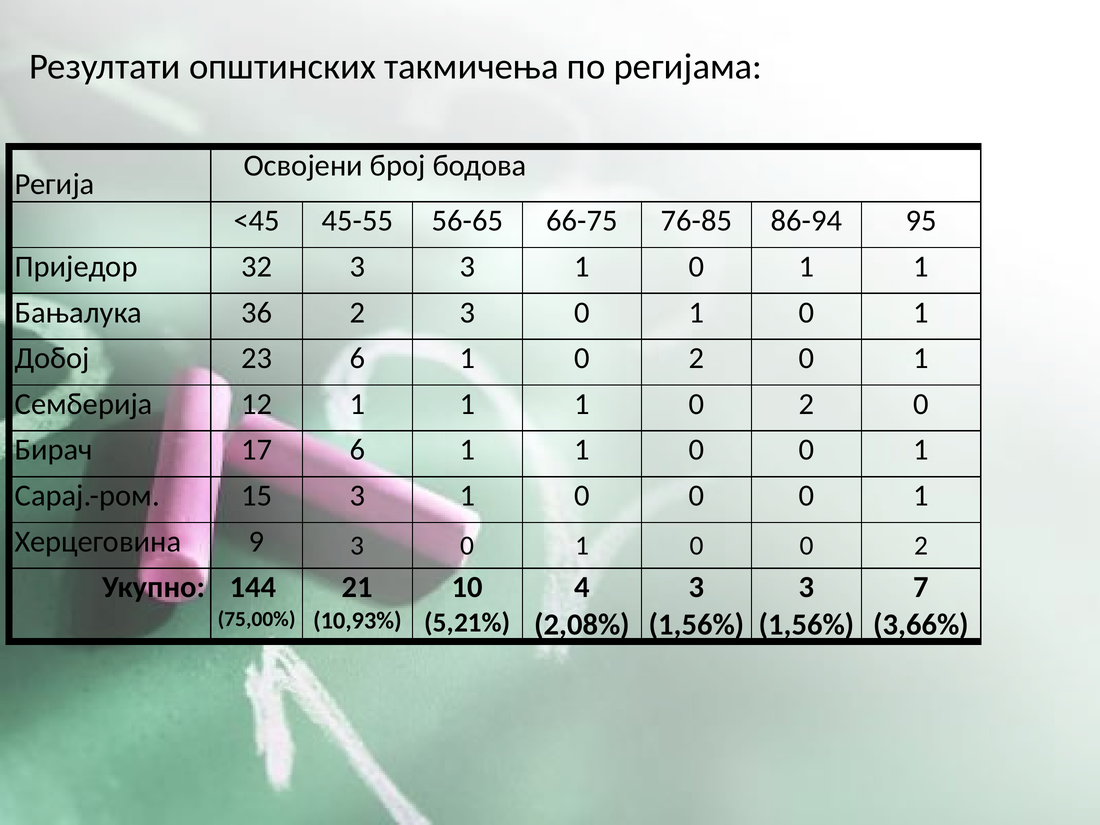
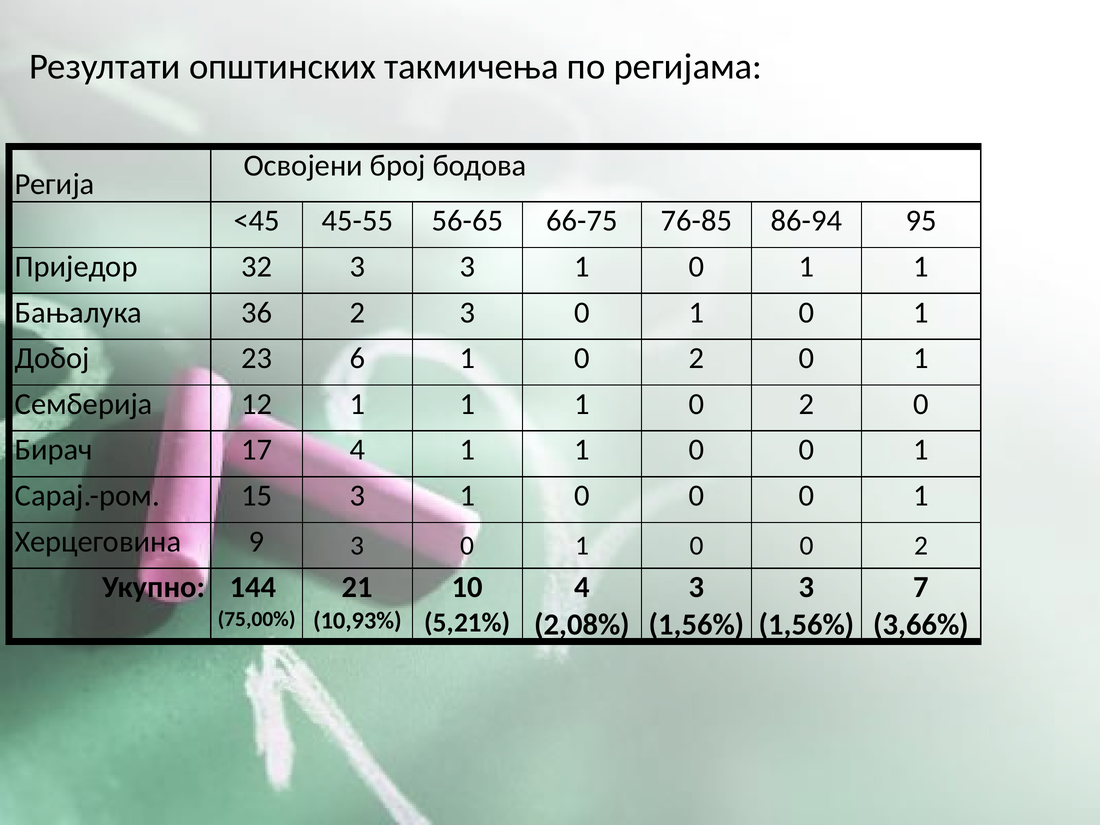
17 6: 6 -> 4 (357, 450)
